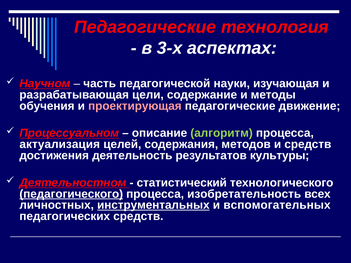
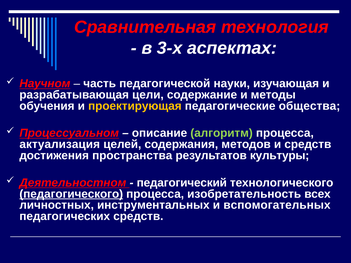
Педагогические: Педагогические -> Сравнительная (145, 27)
проектирующая colour: pink -> yellow (135, 106)
движение: движение -> общества (310, 106)
деятельность: деятельность -> пространства (132, 156)
статистический: статистический -> педагогический (182, 183)
инструментальных underline: present -> none (153, 205)
